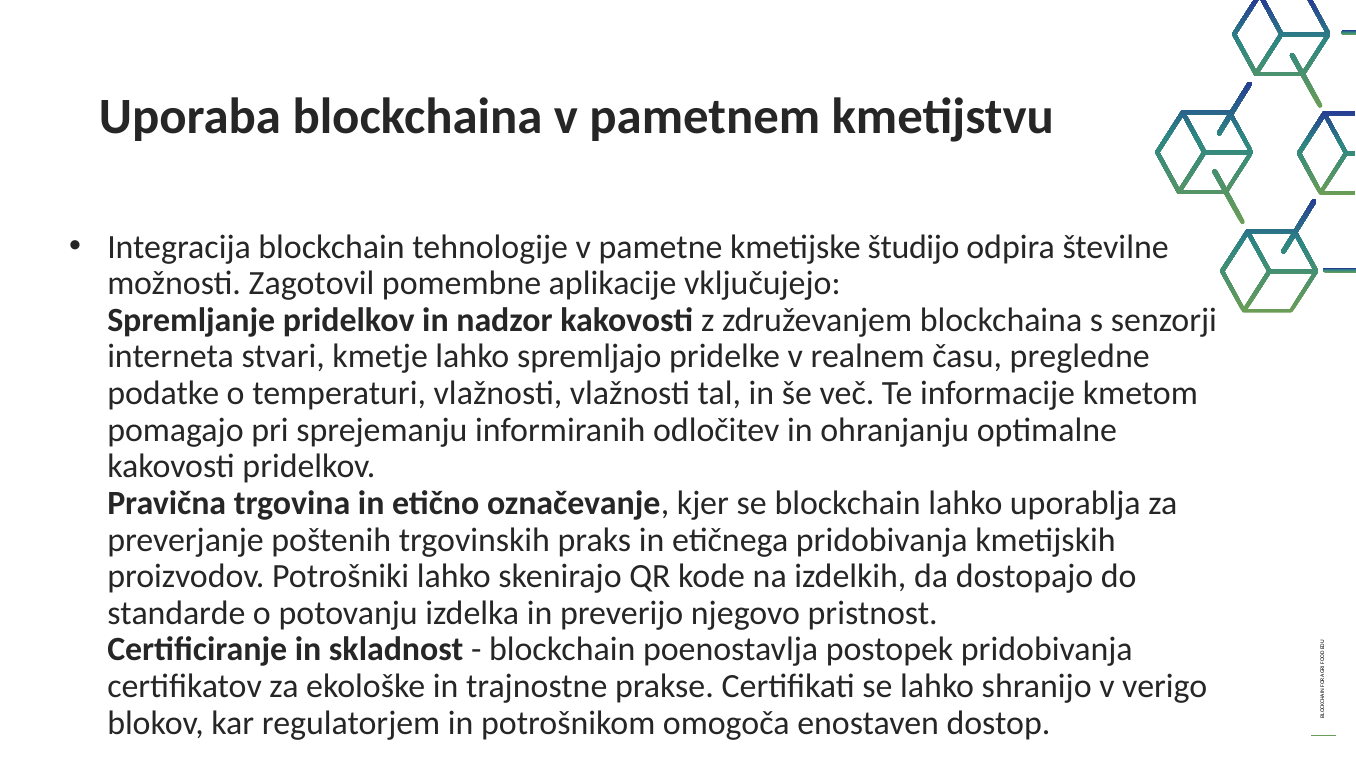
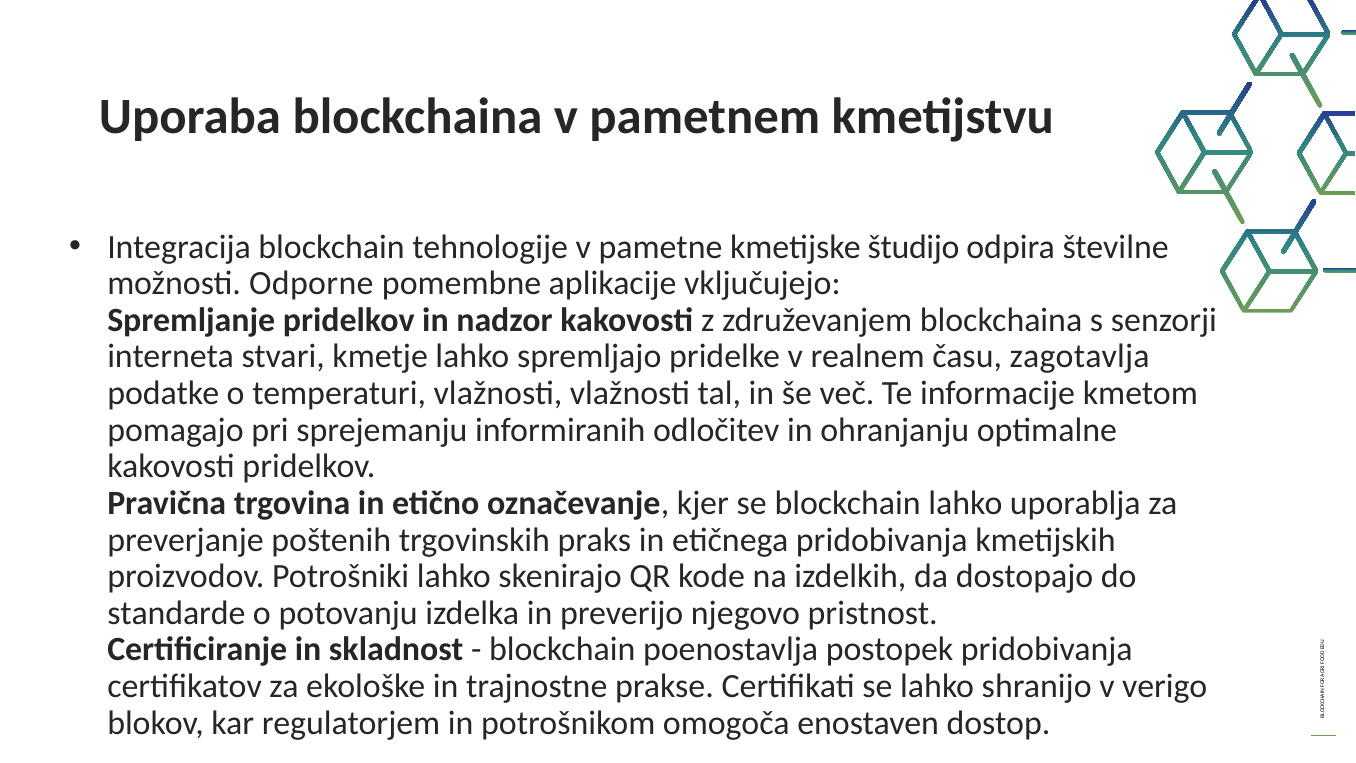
Zagotovil: Zagotovil -> Odporne (311, 283)
pregledne: pregledne -> zagotavlja (1080, 357)
